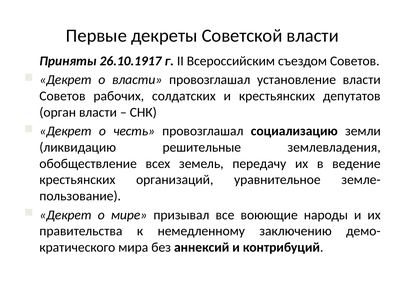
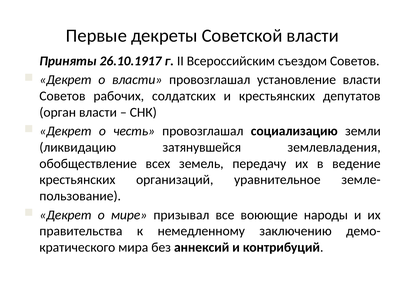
решительные: решительные -> затянувшейся (202, 147)
